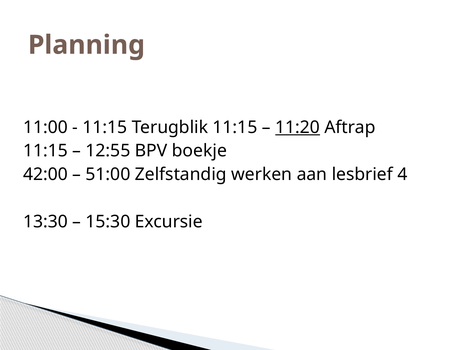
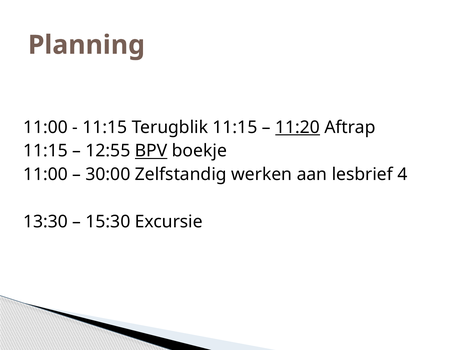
BPV underline: none -> present (151, 151)
42:00: 42:00 -> 11:00 (45, 175)
51:00: 51:00 -> 30:00 (108, 175)
